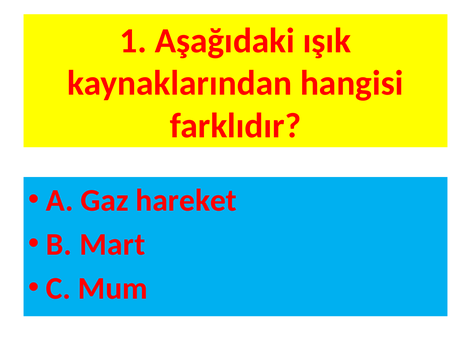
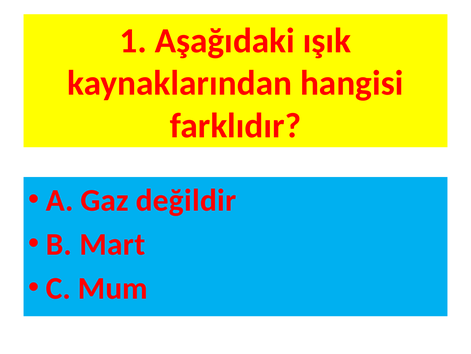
hareket: hareket -> değildir (186, 200)
